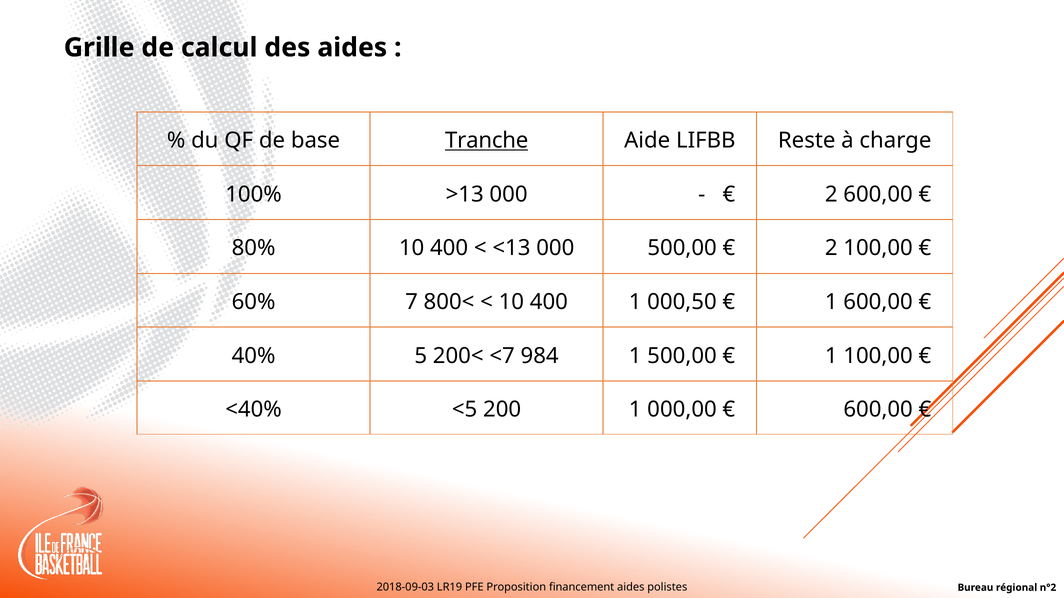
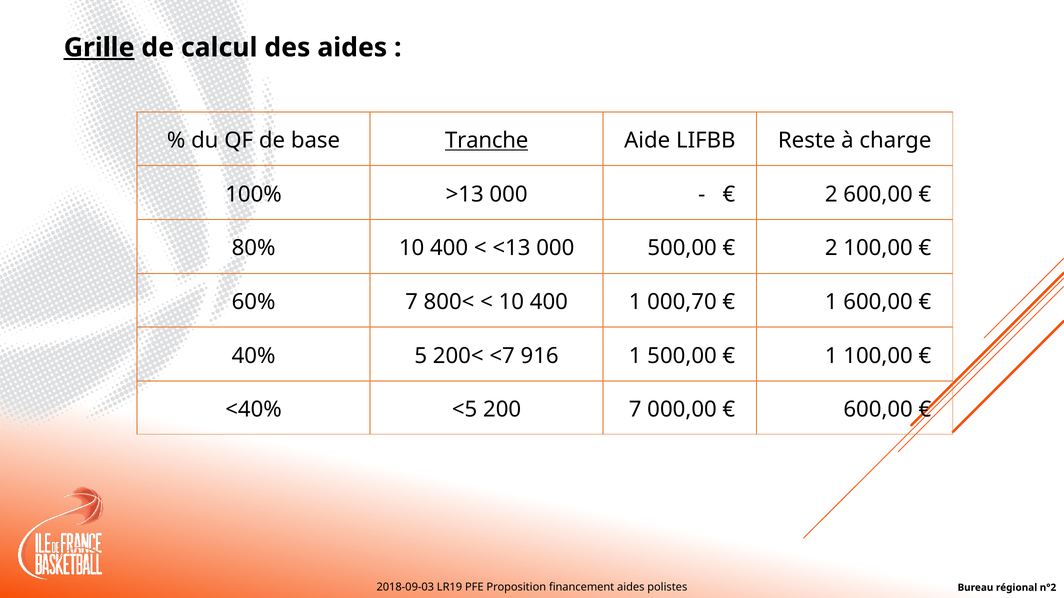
Grille underline: none -> present (99, 48)
000,50: 000,50 -> 000,70 (682, 302)
984: 984 -> 916 (540, 356)
200 1: 1 -> 7 (635, 410)
